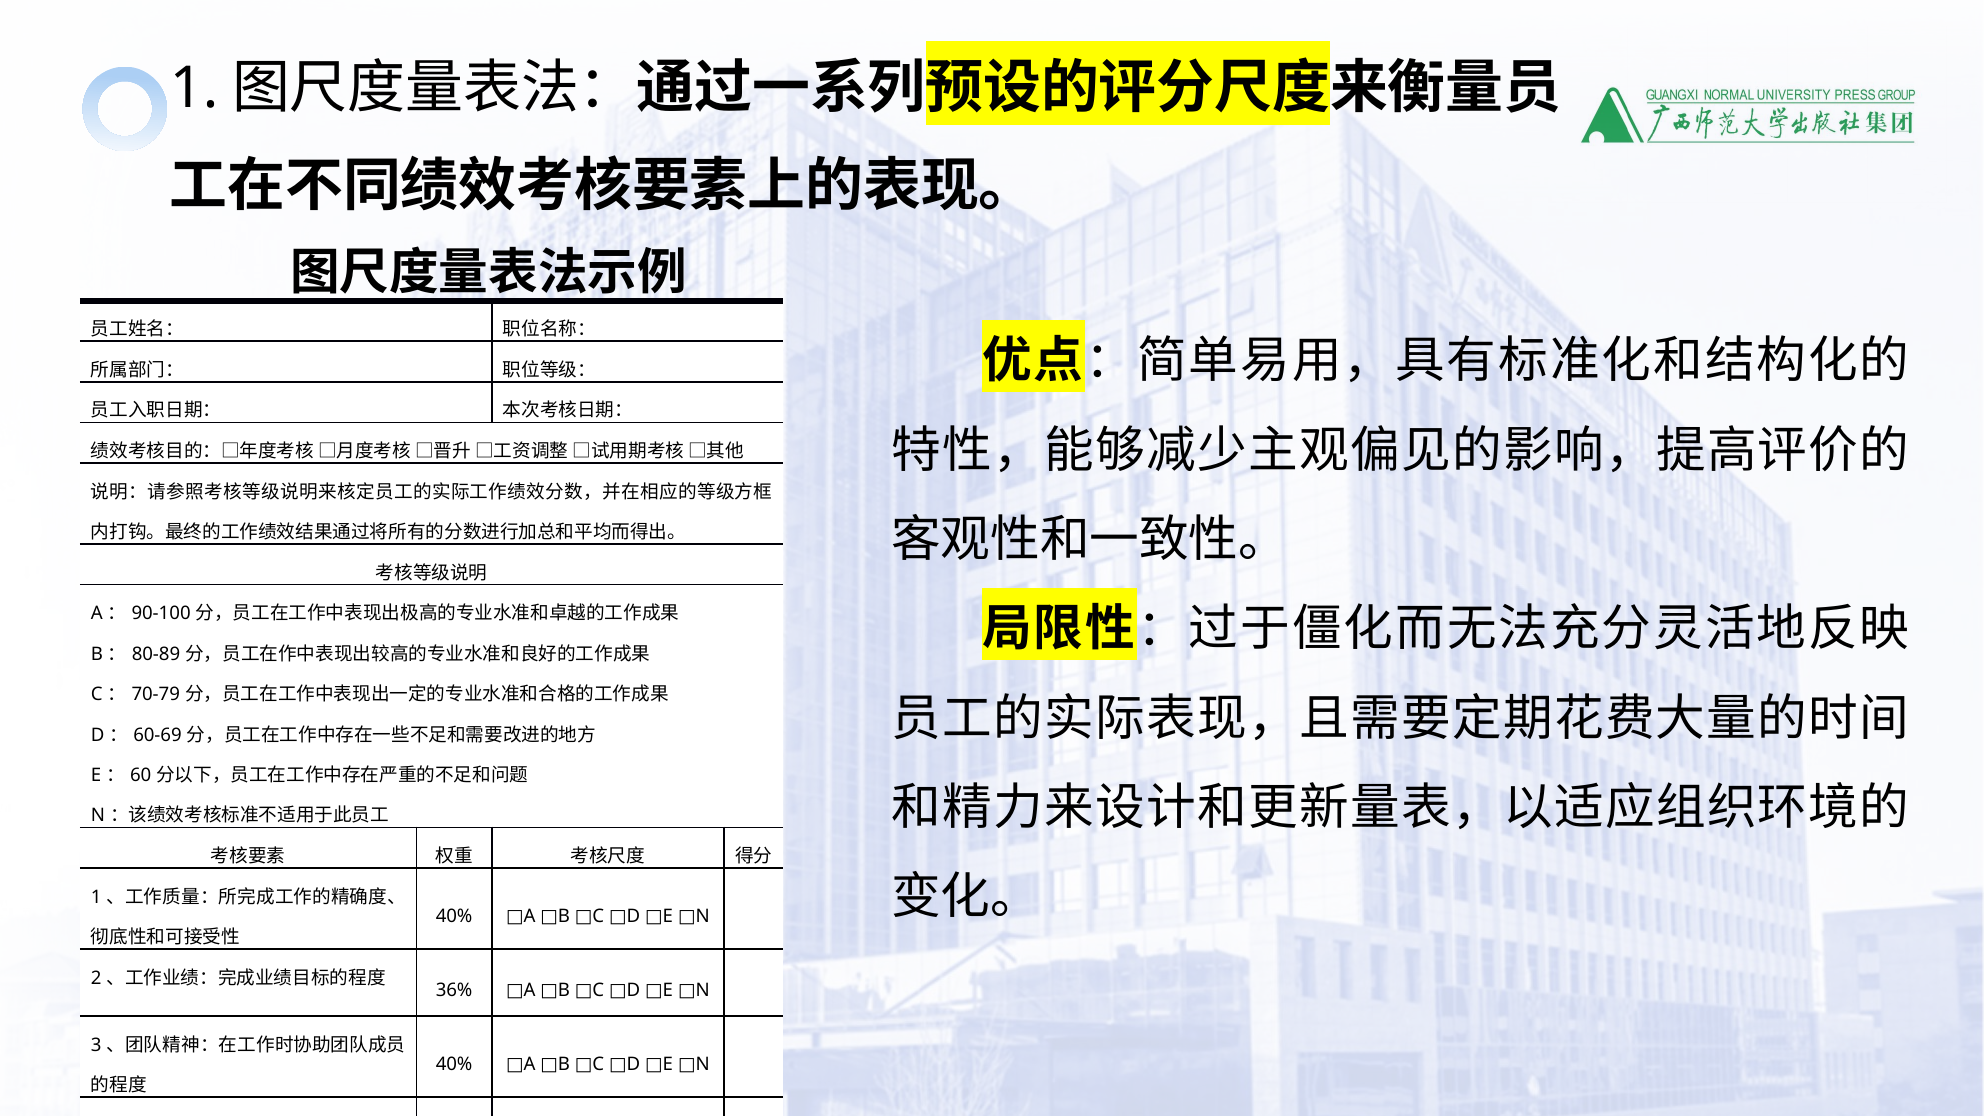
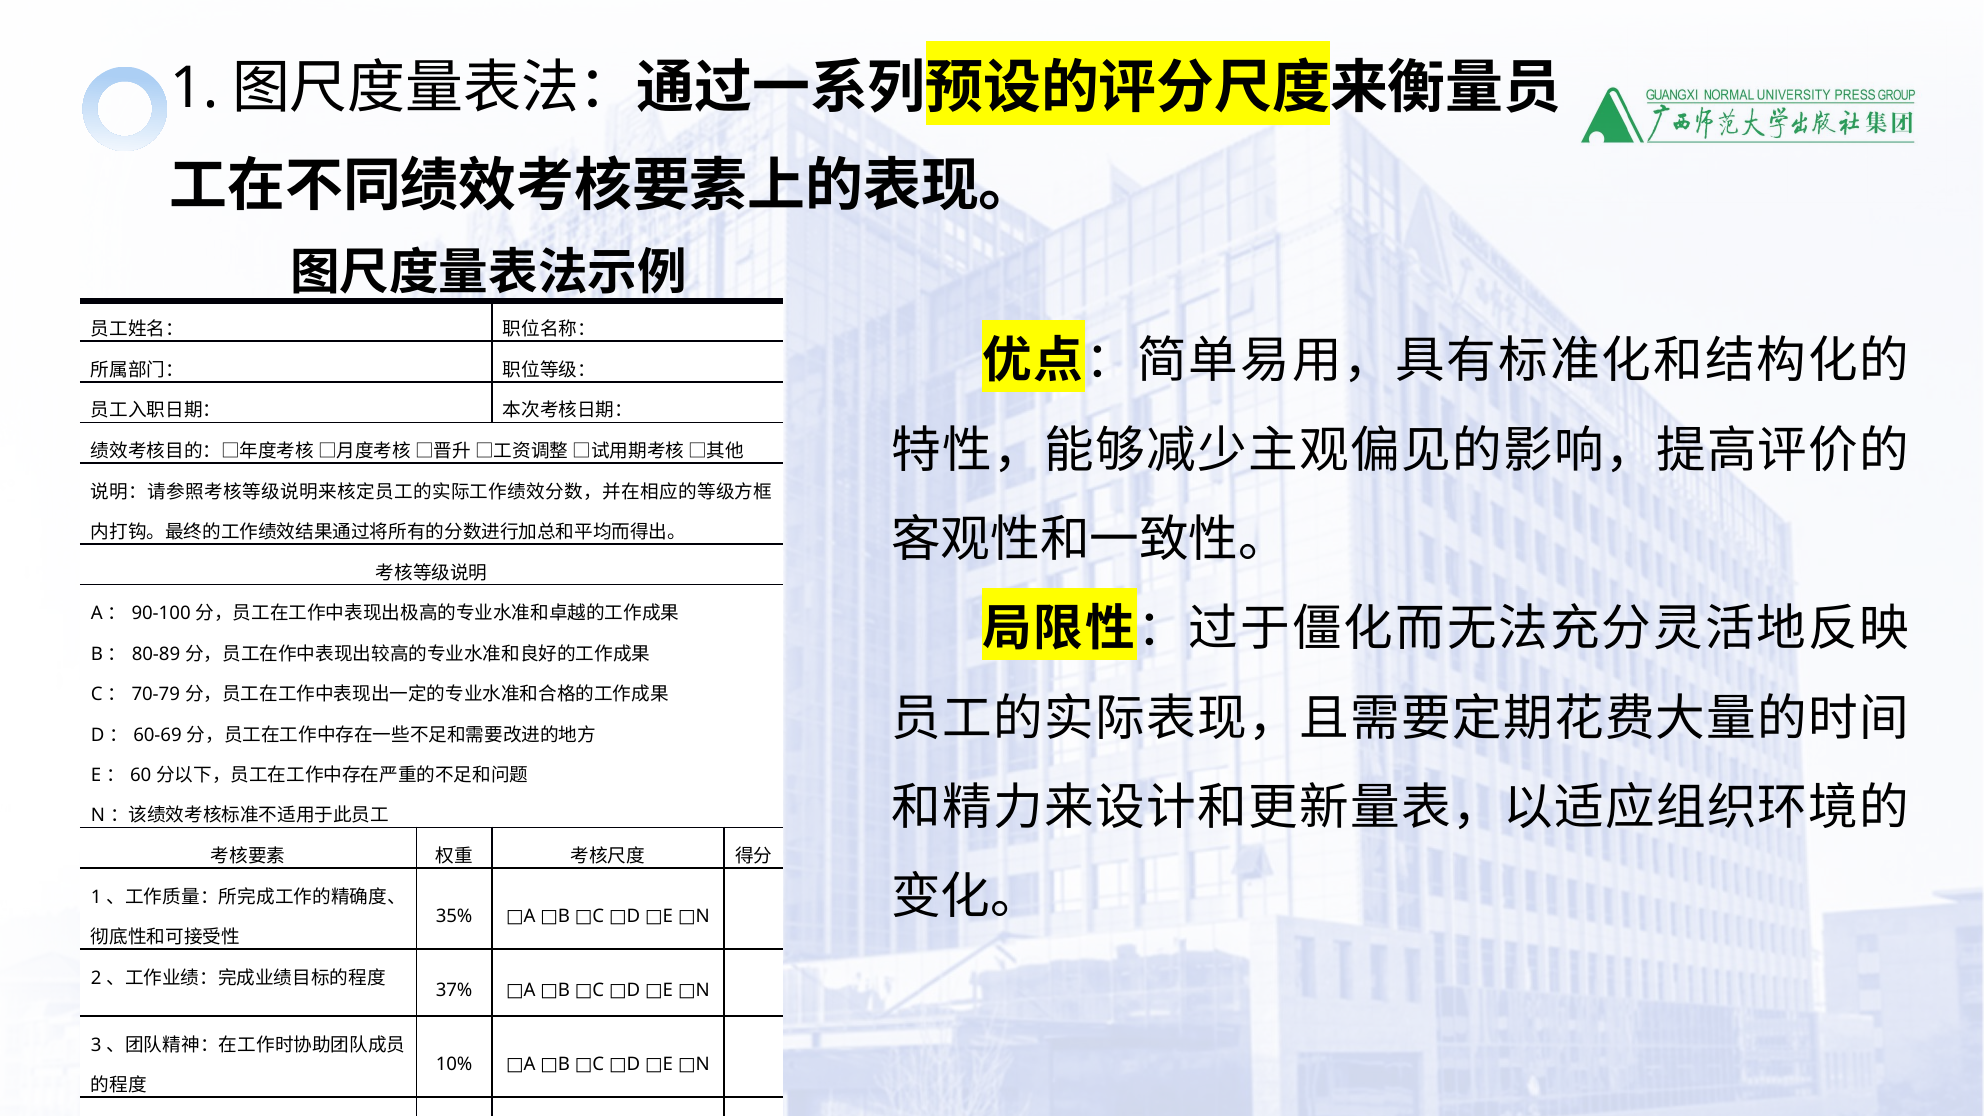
40%: 40% -> 35% (454, 916)
36%: 36% -> 37% (454, 990)
40%: 40% -> 10% (454, 1064)
